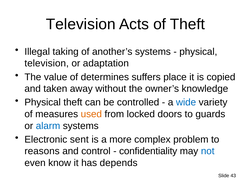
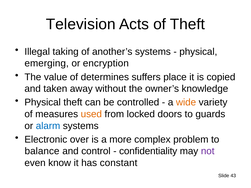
television: television -> emerging (47, 63)
adaptation: adaptation -> encryption (106, 63)
wide colour: blue -> orange (186, 103)
sent: sent -> over (79, 140)
reasons: reasons -> balance (42, 151)
not colour: blue -> purple (208, 151)
depends: depends -> constant (119, 163)
